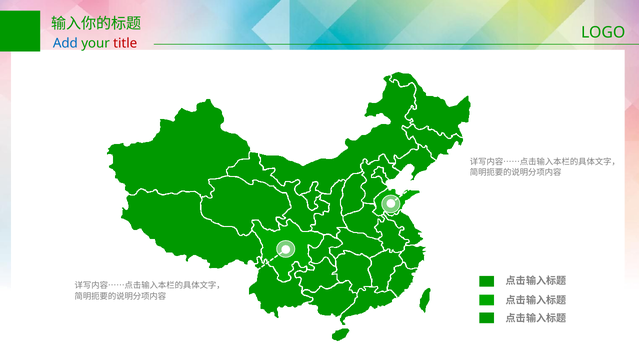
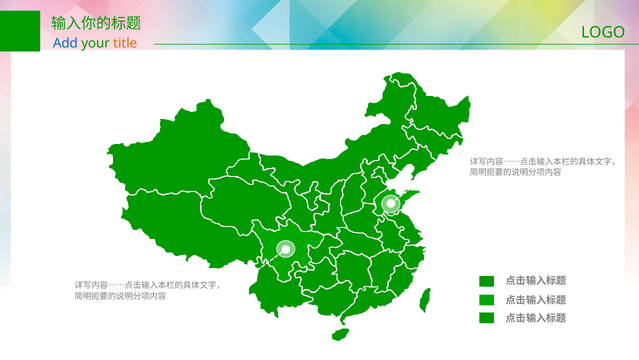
title colour: red -> orange (125, 43)
